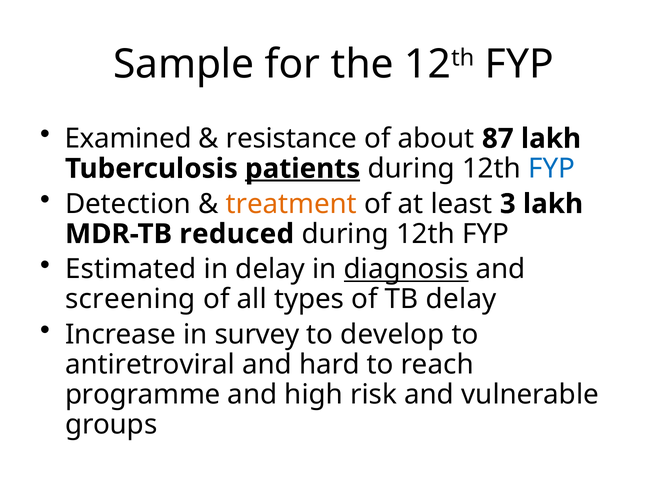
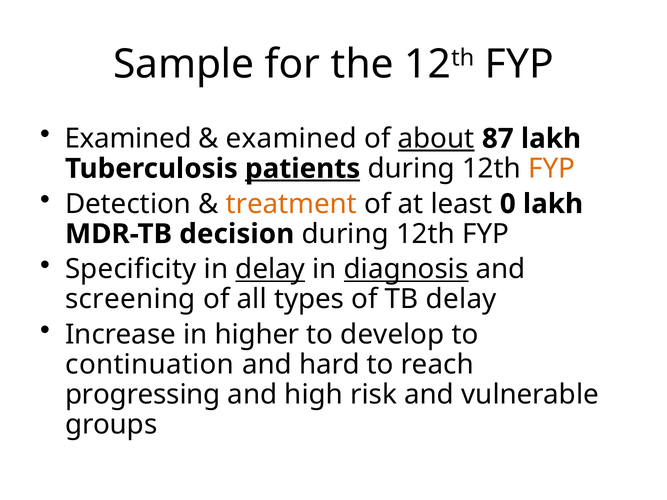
resistance: resistance -> examined (291, 139)
about underline: none -> present (436, 139)
FYP colour: blue -> orange (552, 169)
3: 3 -> 0 (508, 204)
reduced: reduced -> decision (237, 234)
Estimated: Estimated -> Specificity (131, 269)
delay underline: none -> present (270, 269)
survey: survey -> higher (257, 335)
antiretroviral: antiretroviral -> continuation (150, 365)
programme: programme -> progressing (143, 395)
